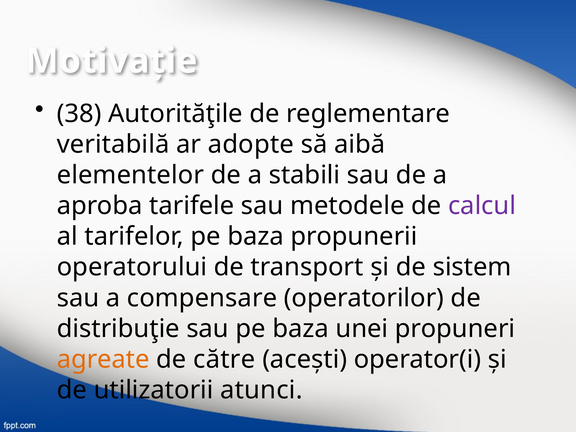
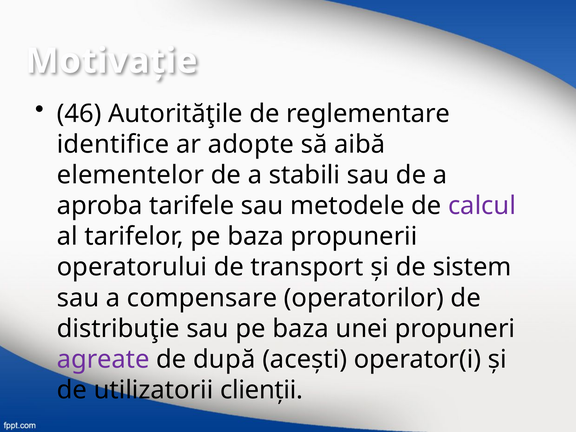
38: 38 -> 46 (79, 114)
veritabilă: veritabilă -> identifice (113, 144)
agreate colour: orange -> purple (103, 359)
către: către -> după (224, 359)
atunci: atunci -> clienţii (262, 390)
